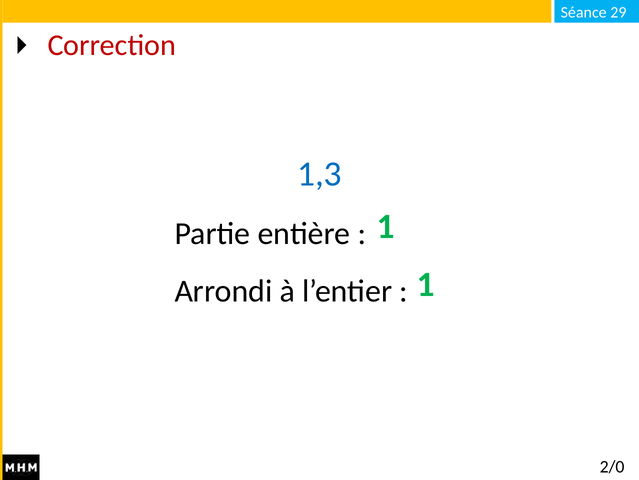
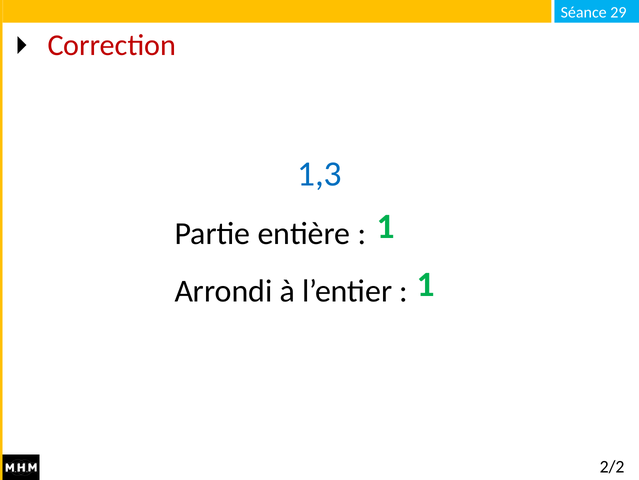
2/0: 2/0 -> 2/2 (612, 466)
